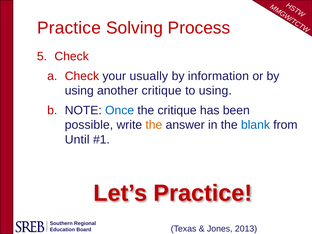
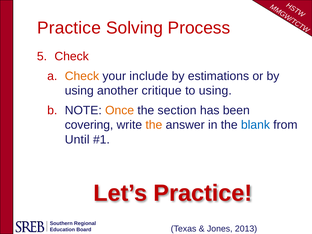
Check colour: red -> orange (82, 76)
usually: usually -> include (149, 76)
information: information -> estimations (218, 76)
Once colour: blue -> orange (120, 110)
the critique: critique -> section (177, 110)
possible: possible -> covering (89, 125)
